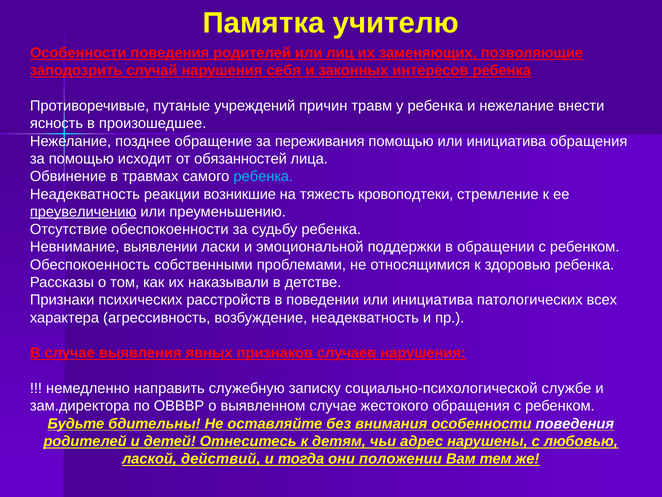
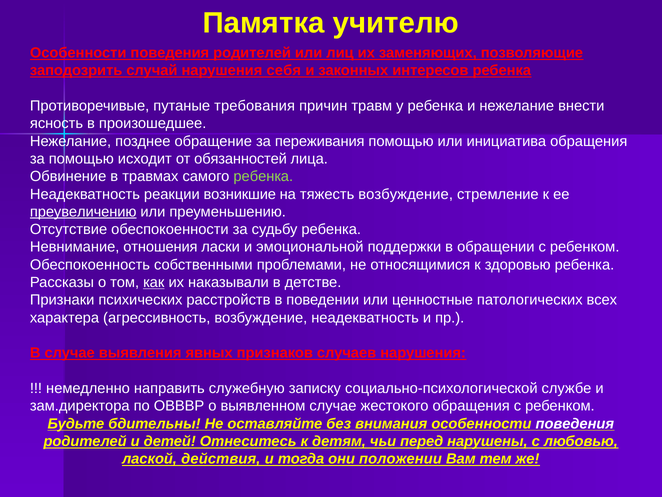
учреждений: учреждений -> требования (255, 106)
ребенка colour: light blue -> light green (263, 176)
тяжесть кровоподтеки: кровоподтеки -> возбуждение (406, 194)
выявлении: выявлении -> отношения (160, 247)
как underline: none -> present (154, 282)
поведении или инициатива: инициатива -> ценностные (433, 300)
адрес: адрес -> перед (422, 441)
действий: действий -> действия (221, 459)
